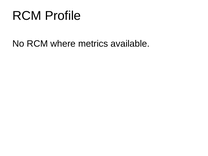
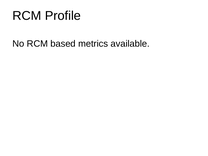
where: where -> based (63, 44)
